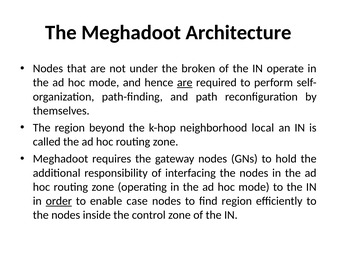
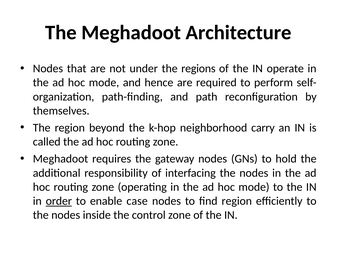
broken: broken -> regions (198, 69)
are underline: present -> none (185, 83)
local: local -> carry (263, 128)
